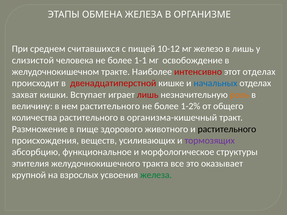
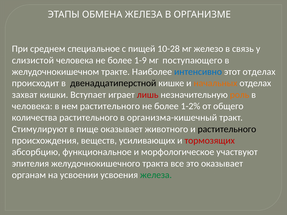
считавшихся: считавшихся -> специальное (94, 49)
10-12: 10-12 -> 10-28 (169, 49)
в лишь: лишь -> связь (243, 49)
1-1: 1-1 -> 1-9 (140, 60)
освобождение: освобождение -> поступающего (192, 60)
интенсивно colour: red -> blue (198, 72)
двенадцатиперстной colour: red -> black (113, 83)
начальных colour: blue -> orange (215, 83)
величину: величину -> человека (32, 106)
Размножение: Размножение -> Стимулируют (40, 129)
пище здорового: здорового -> оказывает (122, 129)
тормозящих colour: purple -> red (210, 141)
структуры: структуры -> участвуют (237, 152)
крупной: крупной -> органам (29, 175)
взрослых: взрослых -> усвоении (79, 175)
